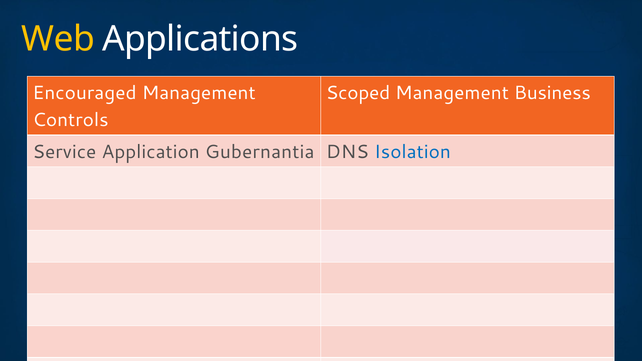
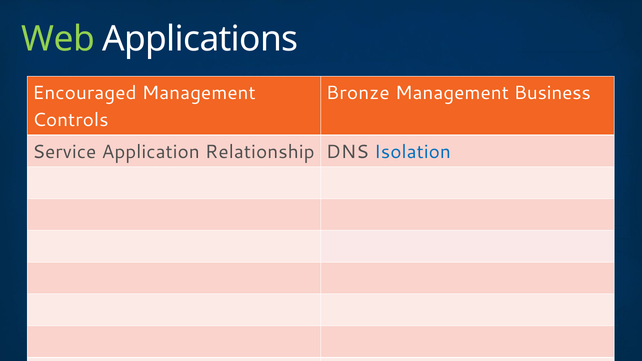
Web colour: yellow -> light green (58, 39)
Scoped: Scoped -> Bronze (358, 93)
Gubernantia: Gubernantia -> Relationship (260, 152)
